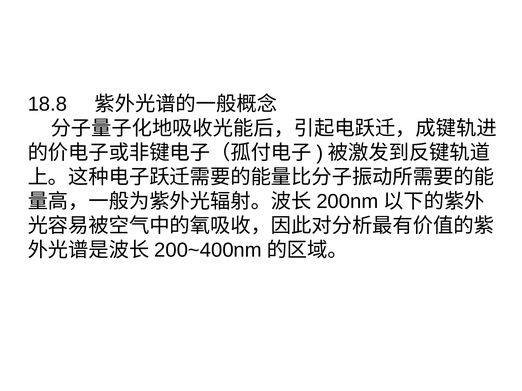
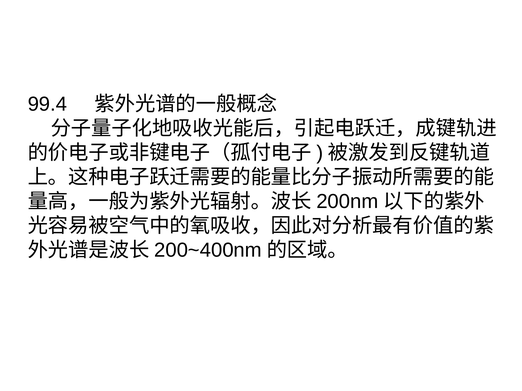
18.8: 18.8 -> 99.4 (47, 104)
